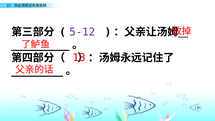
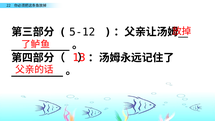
5-12 colour: purple -> black (82, 32)
